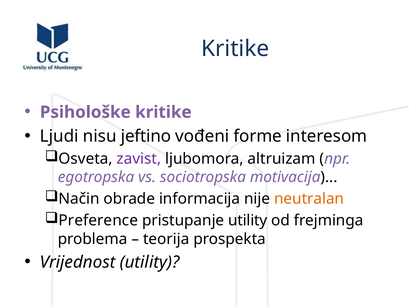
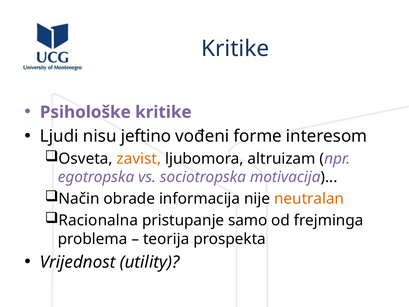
zavist colour: purple -> orange (139, 159)
Preference: Preference -> Racionalna (98, 220)
pristupanje utility: utility -> samo (248, 220)
